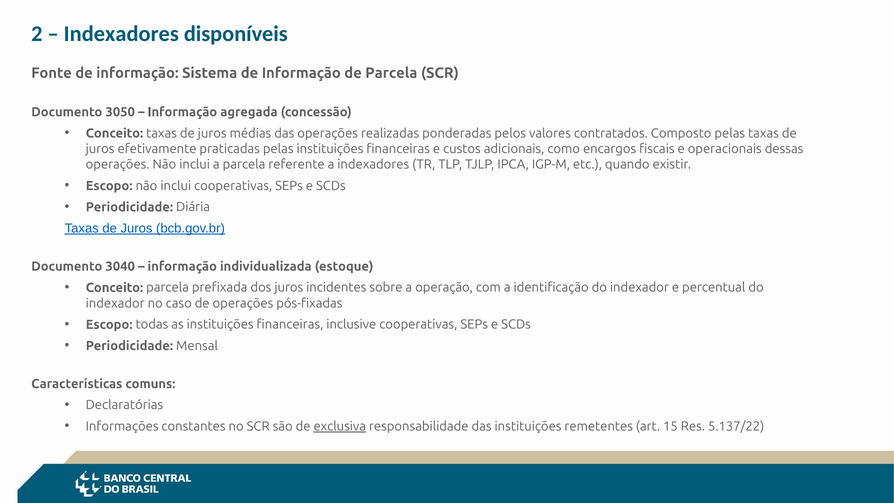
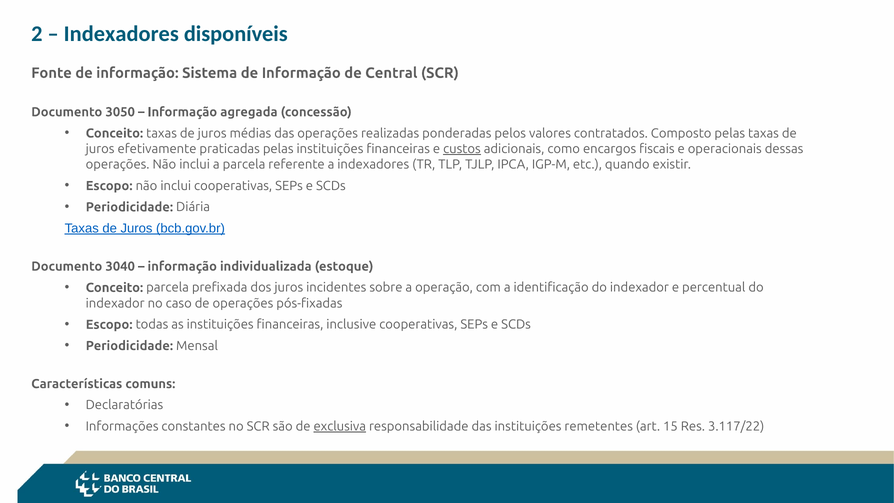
de Parcela: Parcela -> Central (391, 73)
custos underline: none -> present (462, 149)
5.137/22: 5.137/22 -> 3.117/22 (736, 426)
